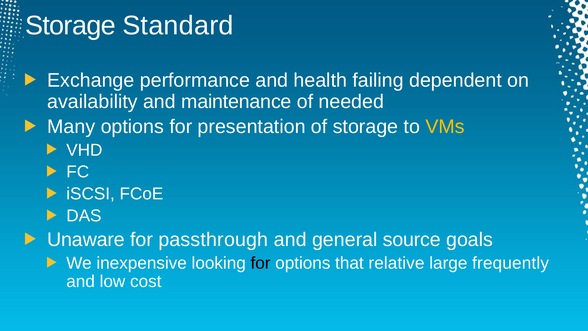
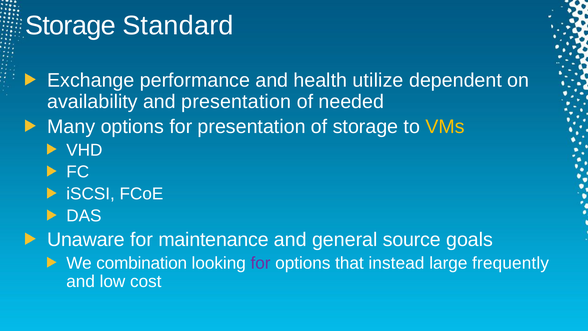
failing: failing -> utilize (378, 80)
and maintenance: maintenance -> presentation (236, 102)
passthrough: passthrough -> maintenance (213, 240)
inexpensive: inexpensive -> combination (142, 263)
for colour: black -> purple (261, 263)
relative: relative -> instead (396, 263)
